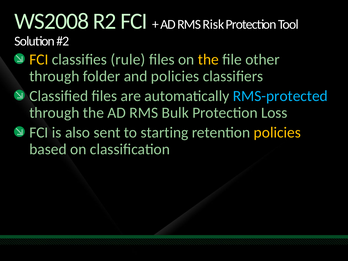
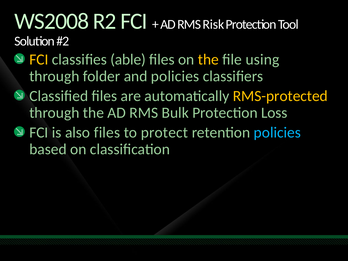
rule: rule -> able (128, 60)
other: other -> using (262, 60)
RMS-protected colour: light blue -> yellow (280, 96)
also sent: sent -> files (107, 133)
starting: starting -> protect (164, 133)
policies colour: yellow -> light blue (277, 133)
